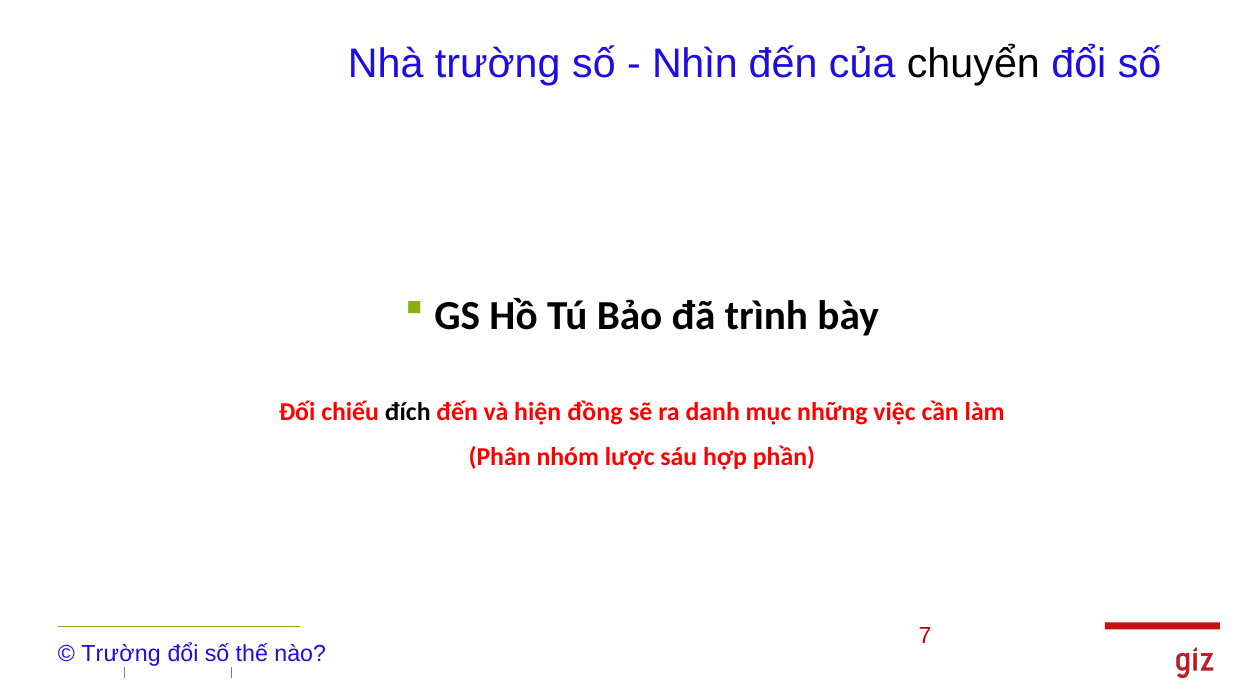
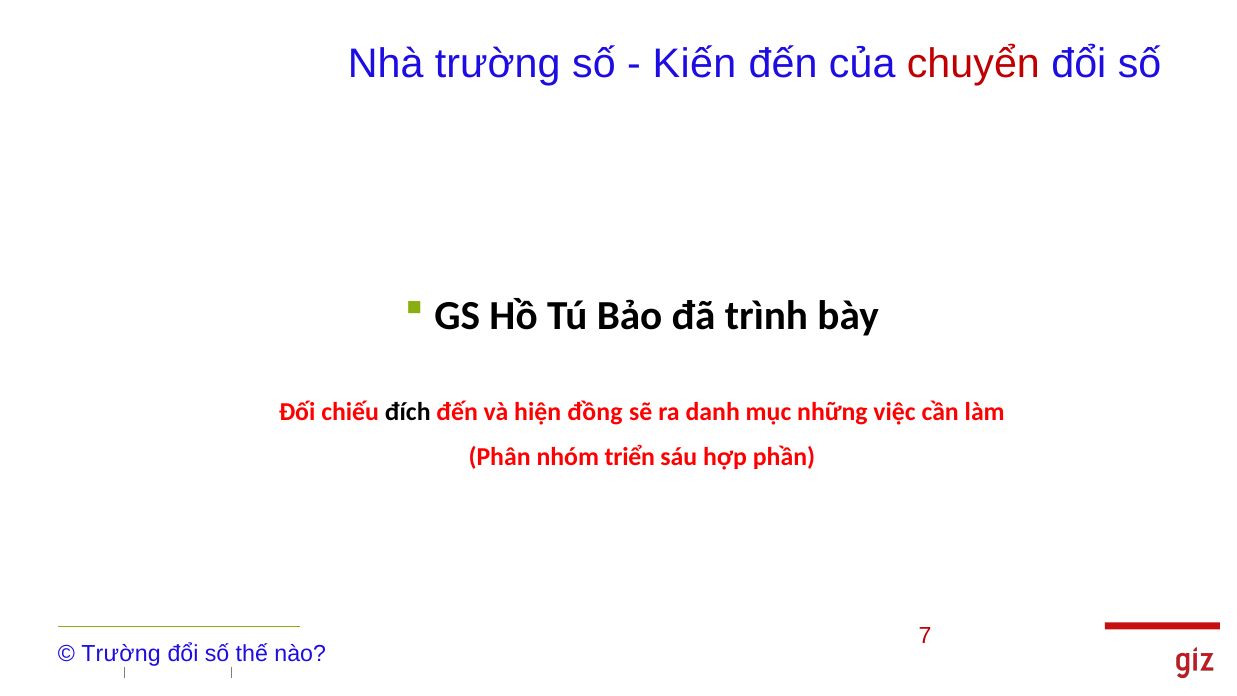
Nhìn: Nhìn -> Kiến (695, 63)
chuyển colour: black -> red (973, 63)
lược: lược -> triển (630, 457)
